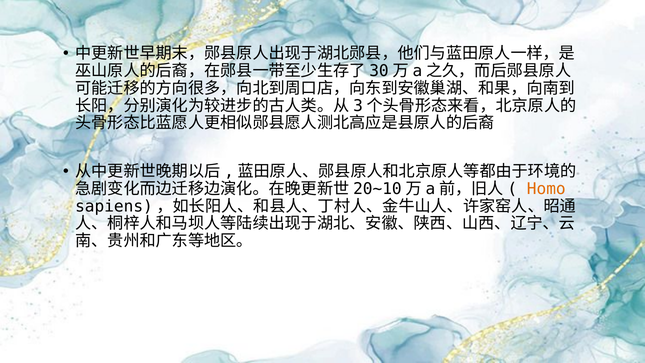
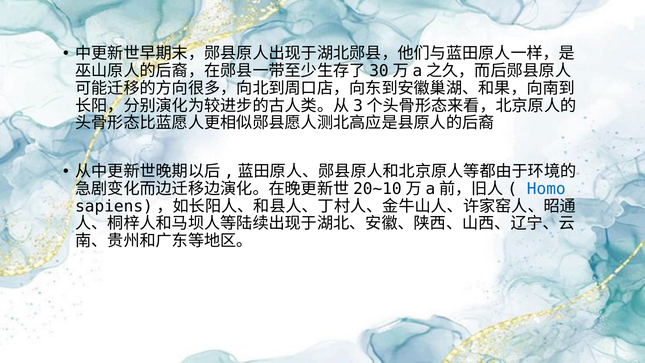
Homo colour: orange -> blue (546, 189)
